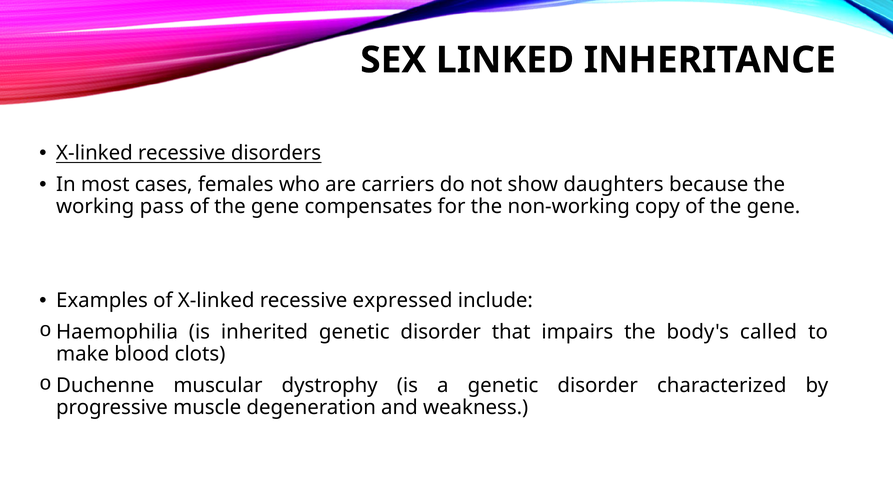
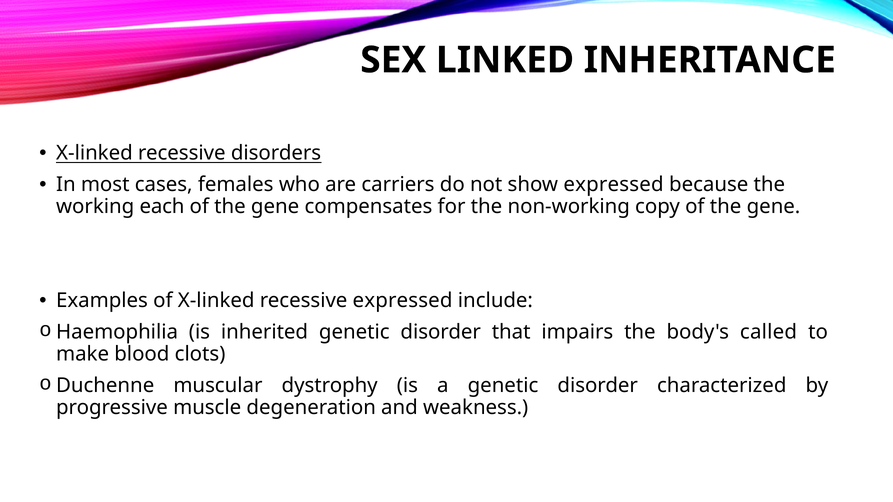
show daughters: daughters -> expressed (614, 185)
pass: pass -> each (162, 207)
